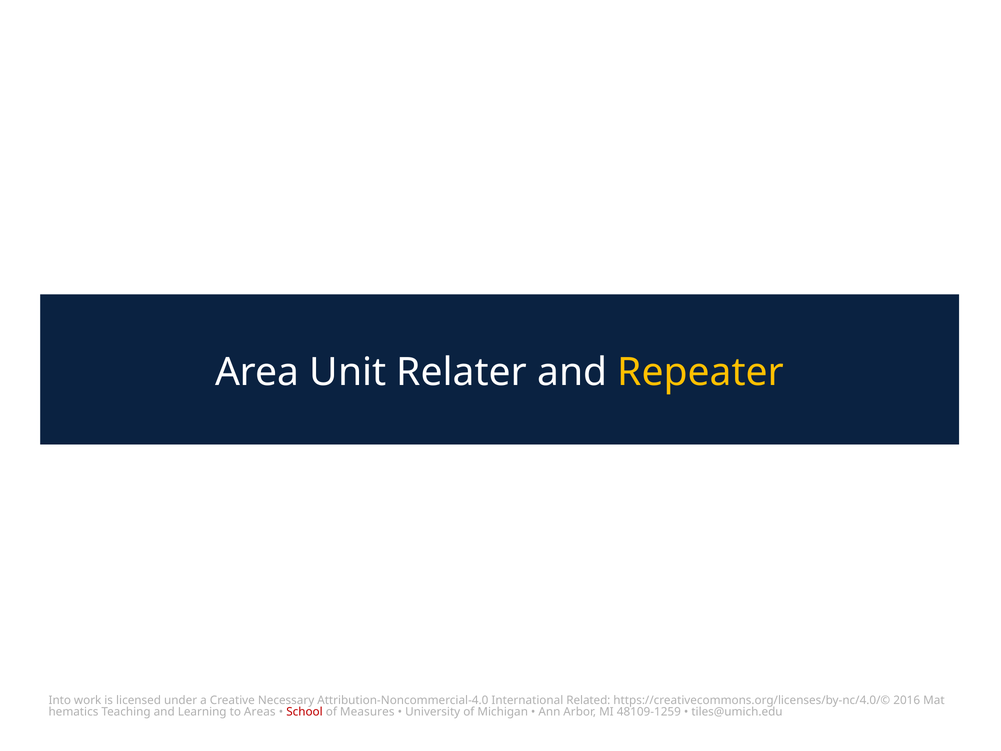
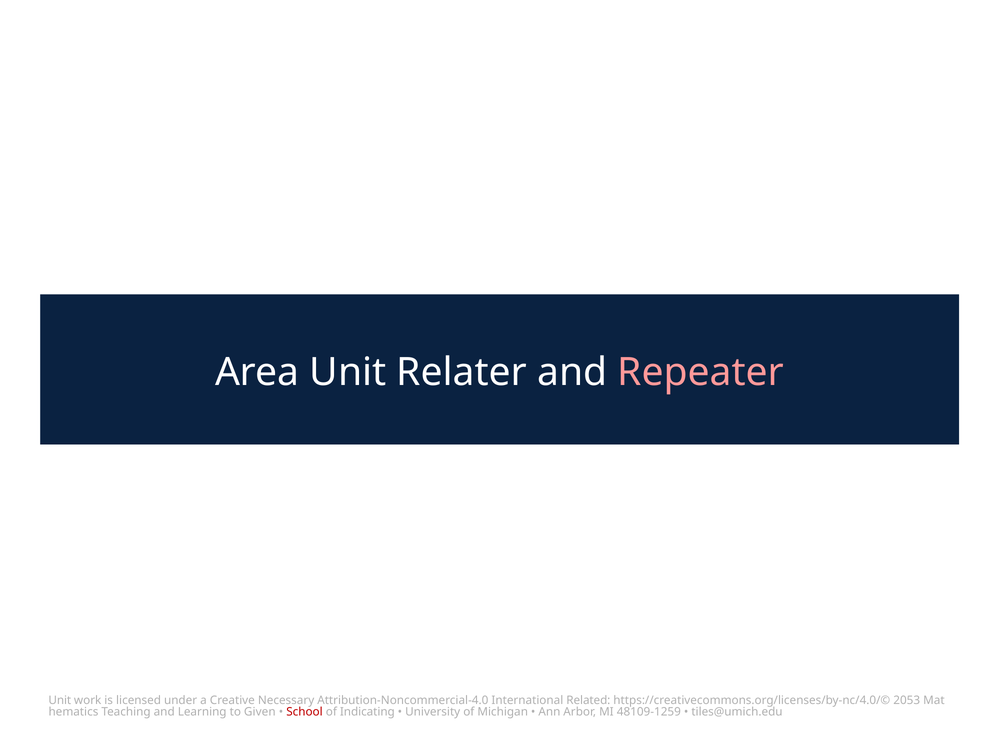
Repeater colour: yellow -> pink (701, 372)
Into: Into -> Unit (60, 700)
2016: 2016 -> 2053 (907, 700)
Areas: Areas -> Given (260, 712)
Measures: Measures -> Indicating (367, 712)
